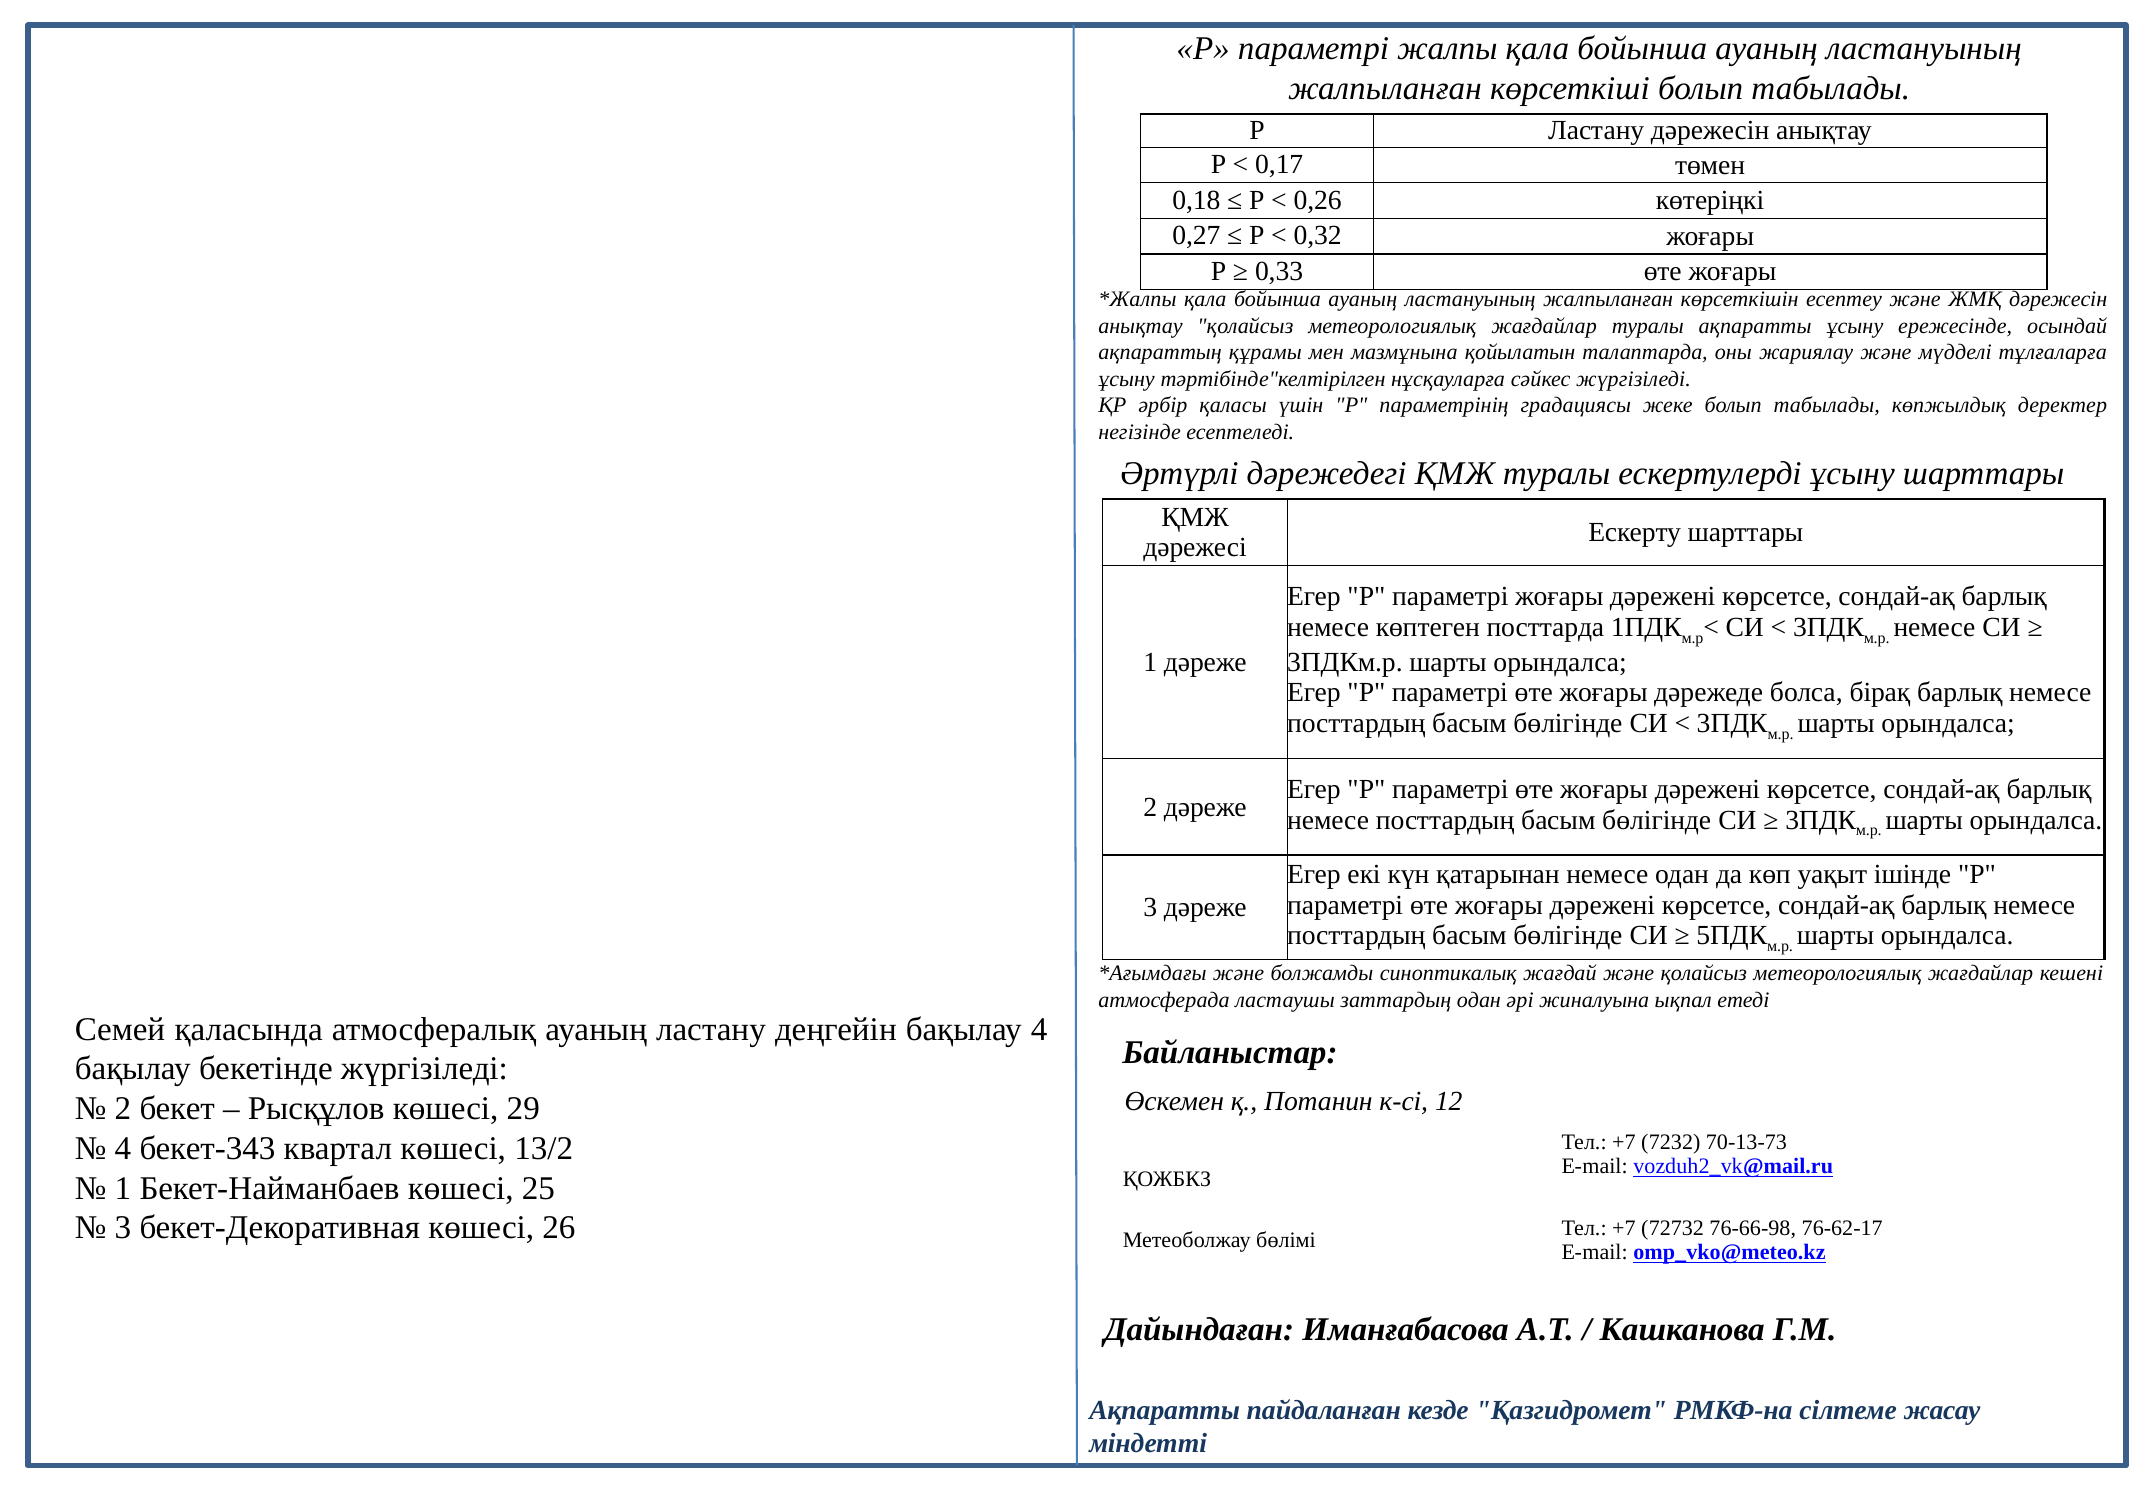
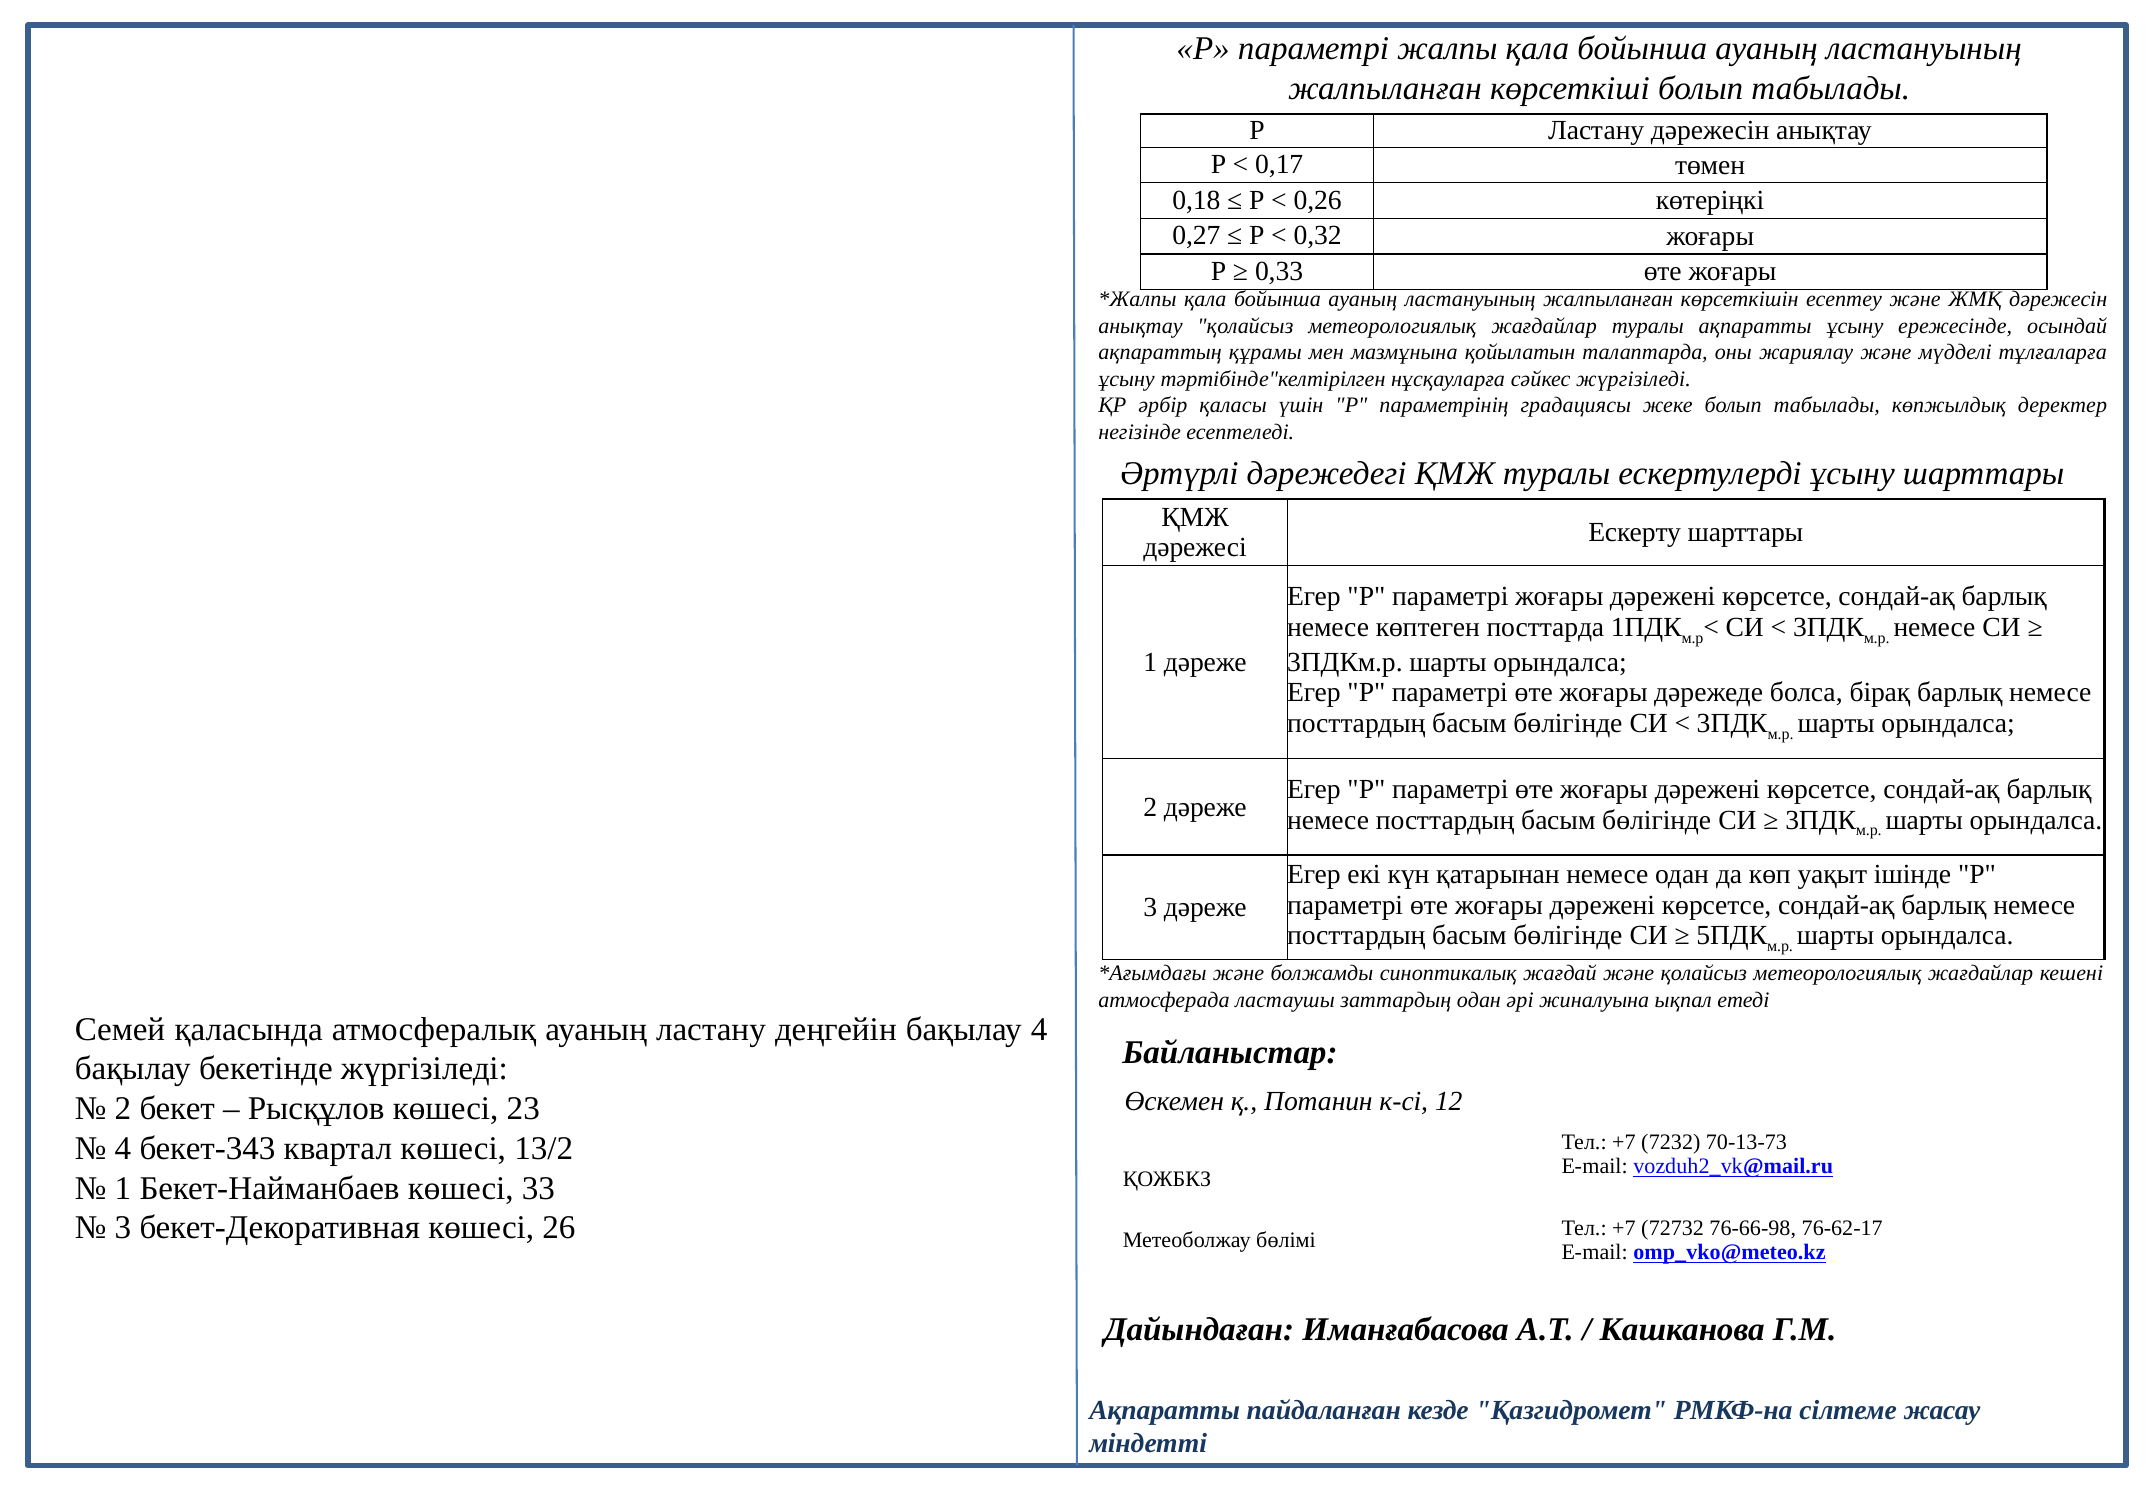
29: 29 -> 23 (523, 1109)
25: 25 -> 33 (538, 1188)
